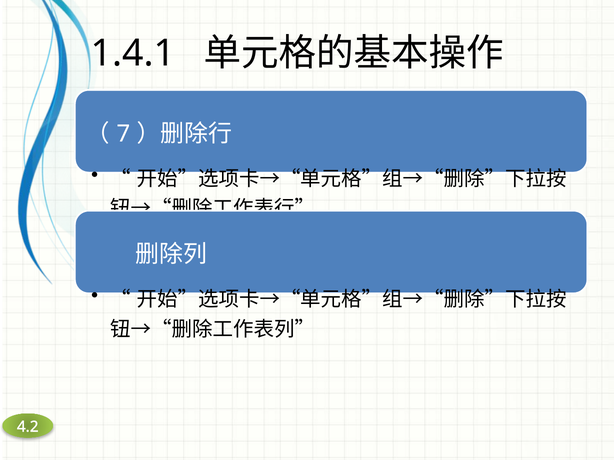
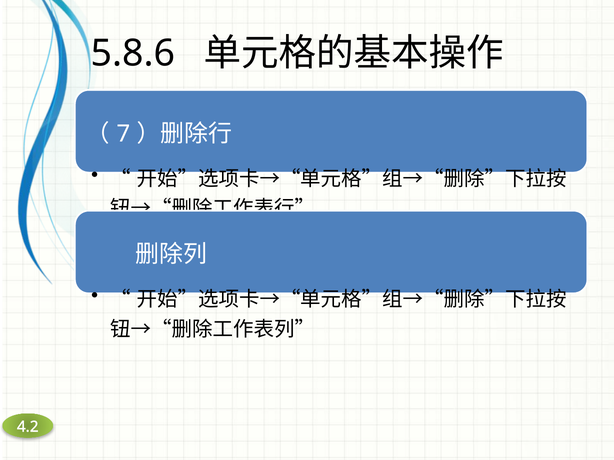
1.4.1: 1.4.1 -> 5.8.6 (133, 54)
